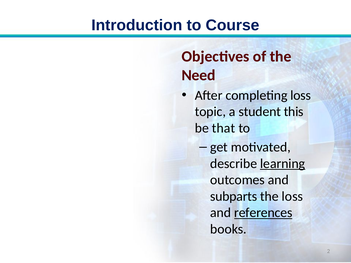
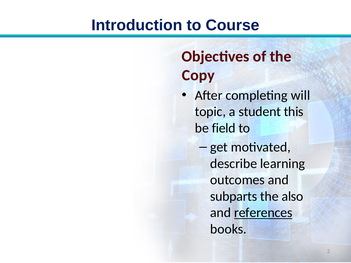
Need: Need -> Copy (198, 75)
completing loss: loss -> will (301, 95)
that: that -> field (224, 128)
learning underline: present -> none (283, 164)
the loss: loss -> also (292, 197)
